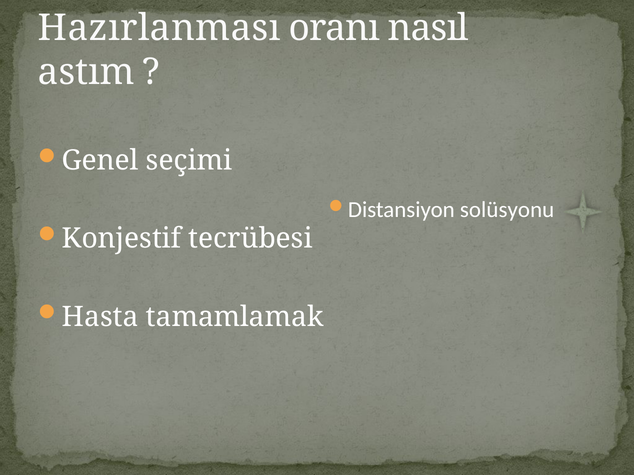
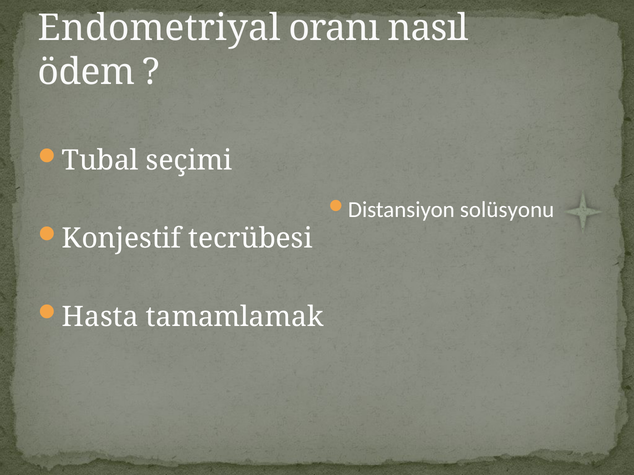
Hazırlanması: Hazırlanması -> Endometriyal (159, 28)
astım: astım -> ödem (86, 72)
Genel: Genel -> Tubal (100, 161)
